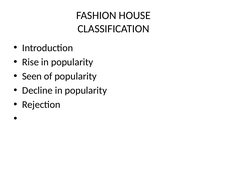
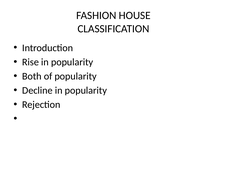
Seen: Seen -> Both (32, 76)
